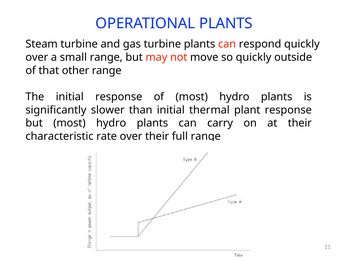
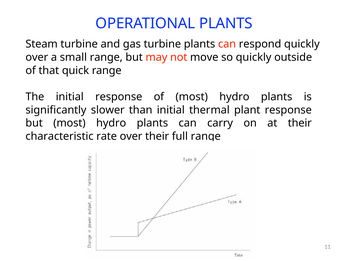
other: other -> quick (76, 70)
